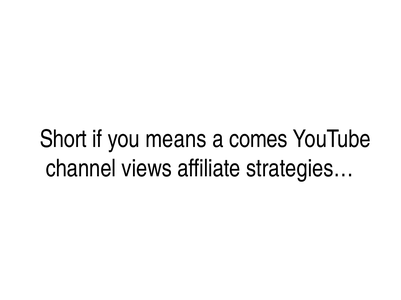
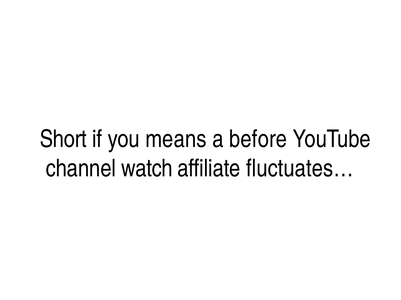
comes: comes -> before (258, 140)
views: views -> watch (147, 169)
strategies…: strategies… -> fluctuates… (300, 169)
